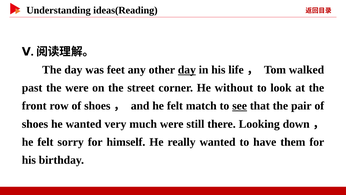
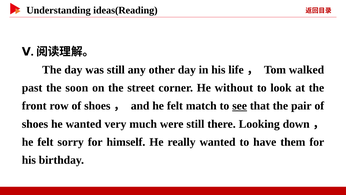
was feet: feet -> still (116, 70)
day underline: present -> none (187, 70)
the were: were -> soon (77, 88)
